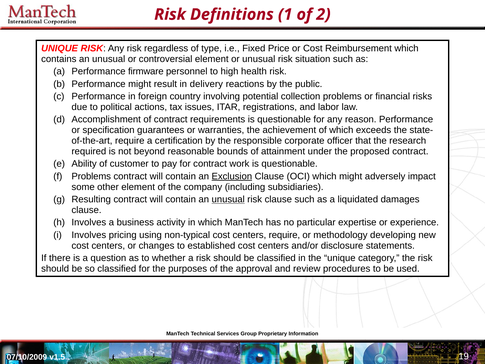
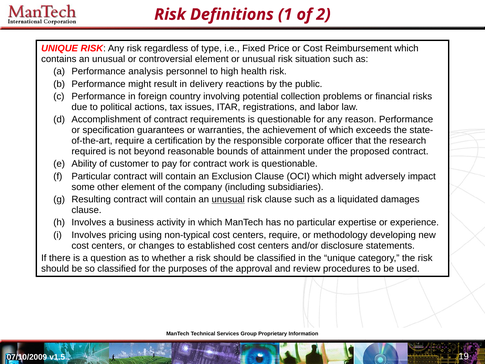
firmware: firmware -> analysis (146, 71)
Problems: Problems -> Particular (91, 176)
Exclusion underline: present -> none (232, 176)
